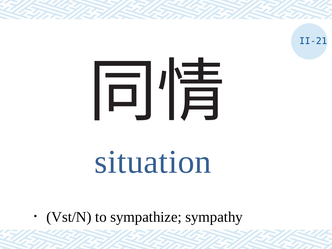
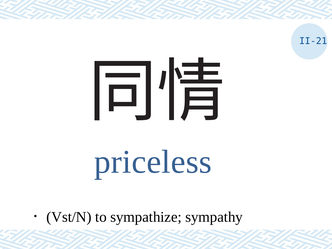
situation: situation -> priceless (153, 162)
